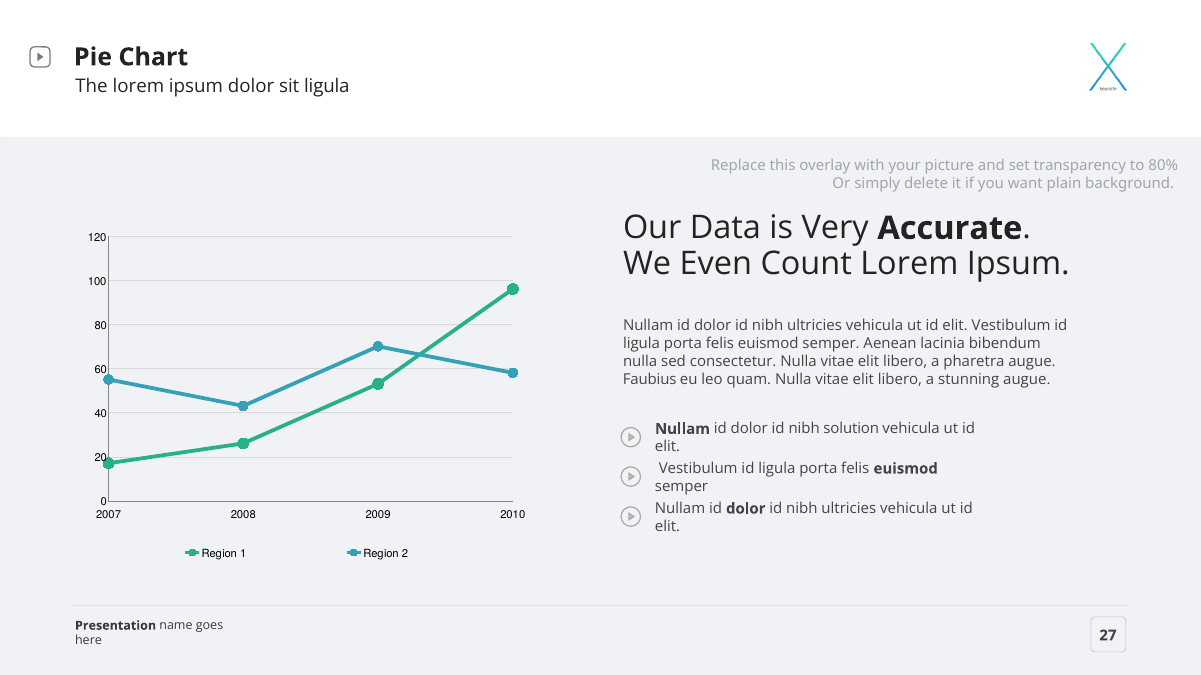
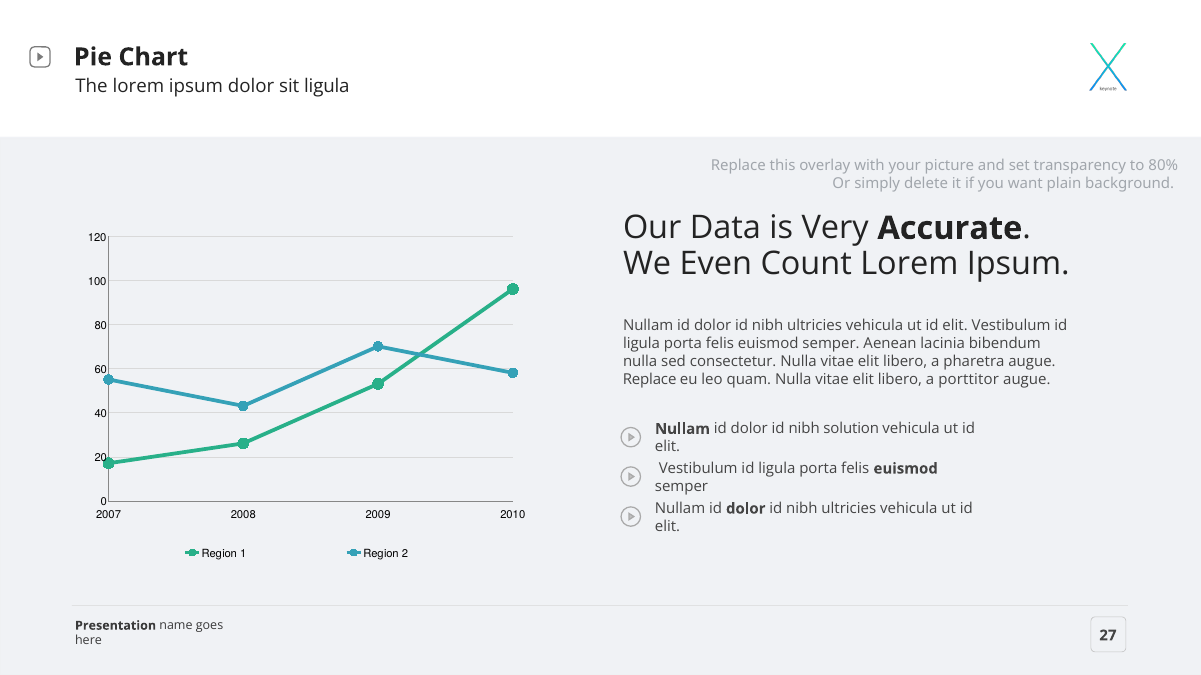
Faubius: Faubius -> Replace (650, 380)
stunning: stunning -> porttitor (969, 380)
